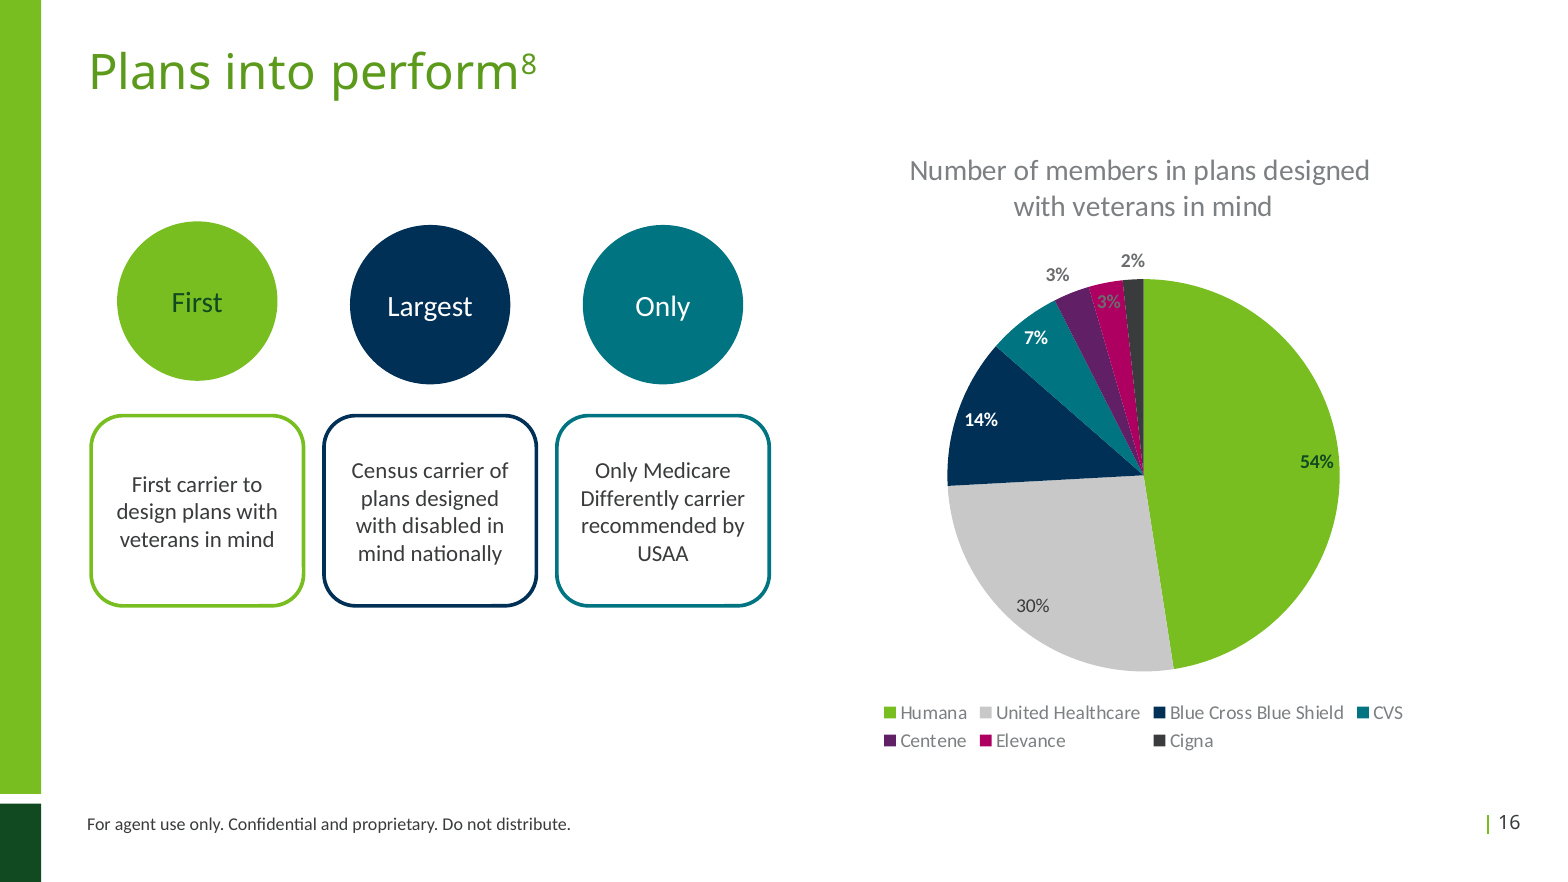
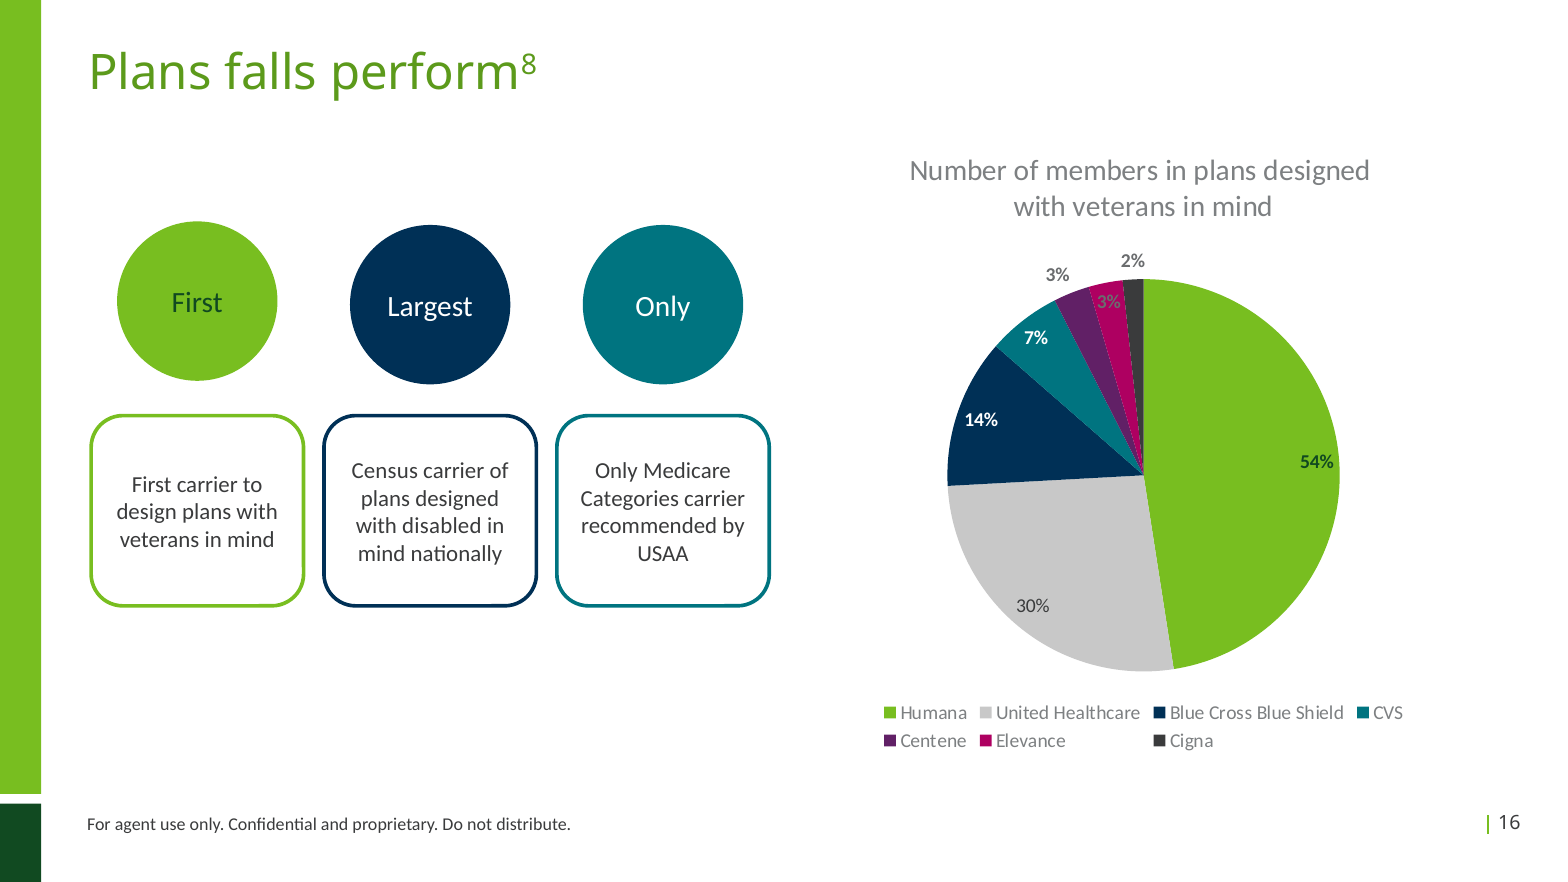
into: into -> falls (271, 73)
Differently: Differently -> Categories (630, 499)
